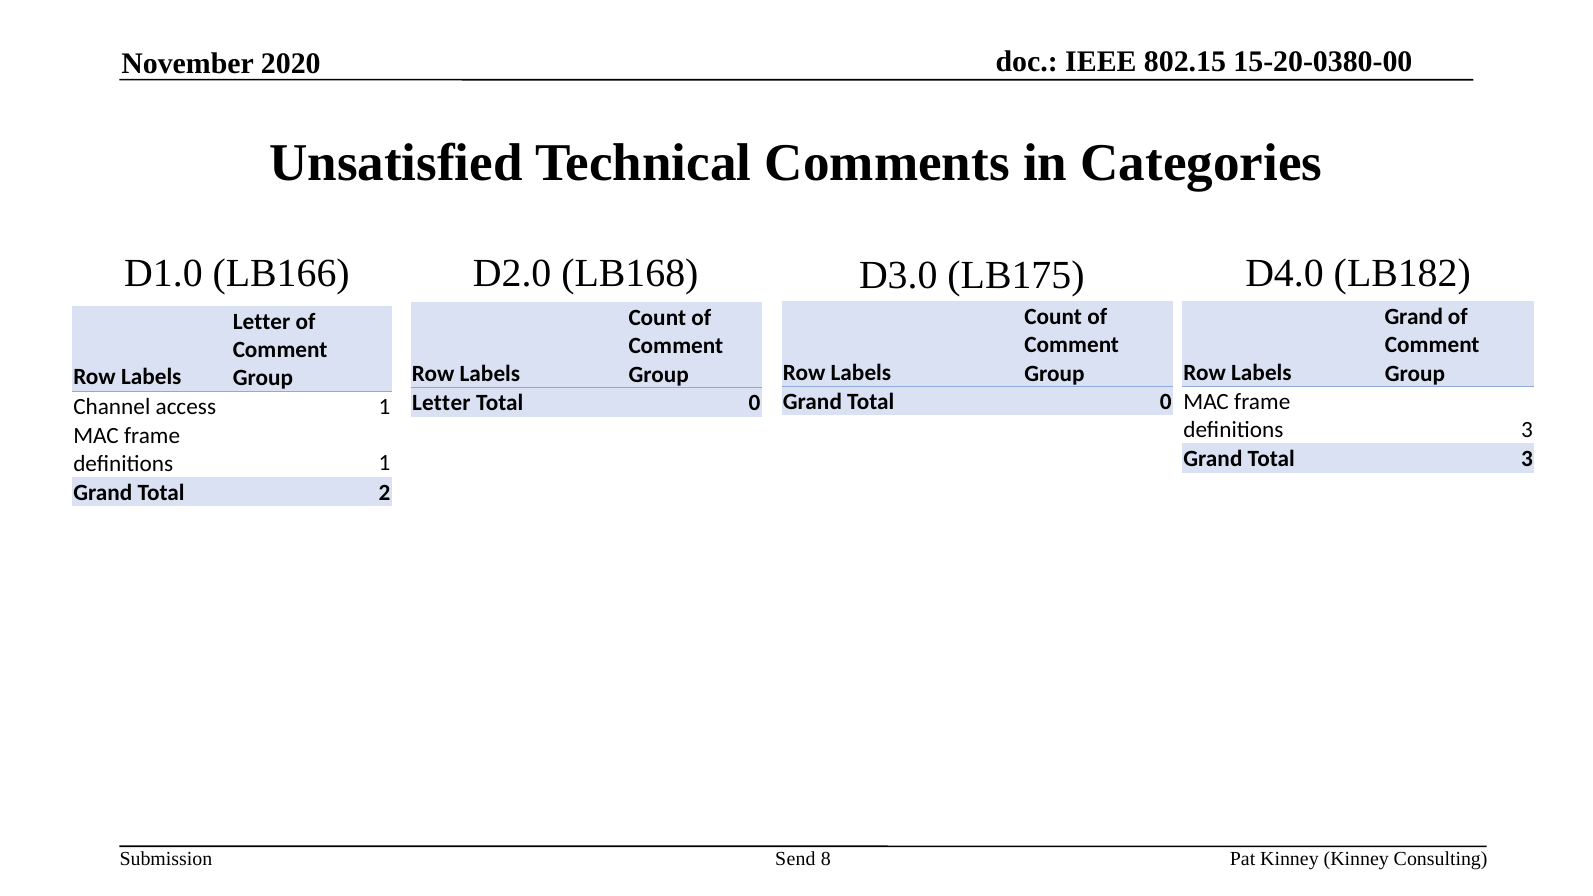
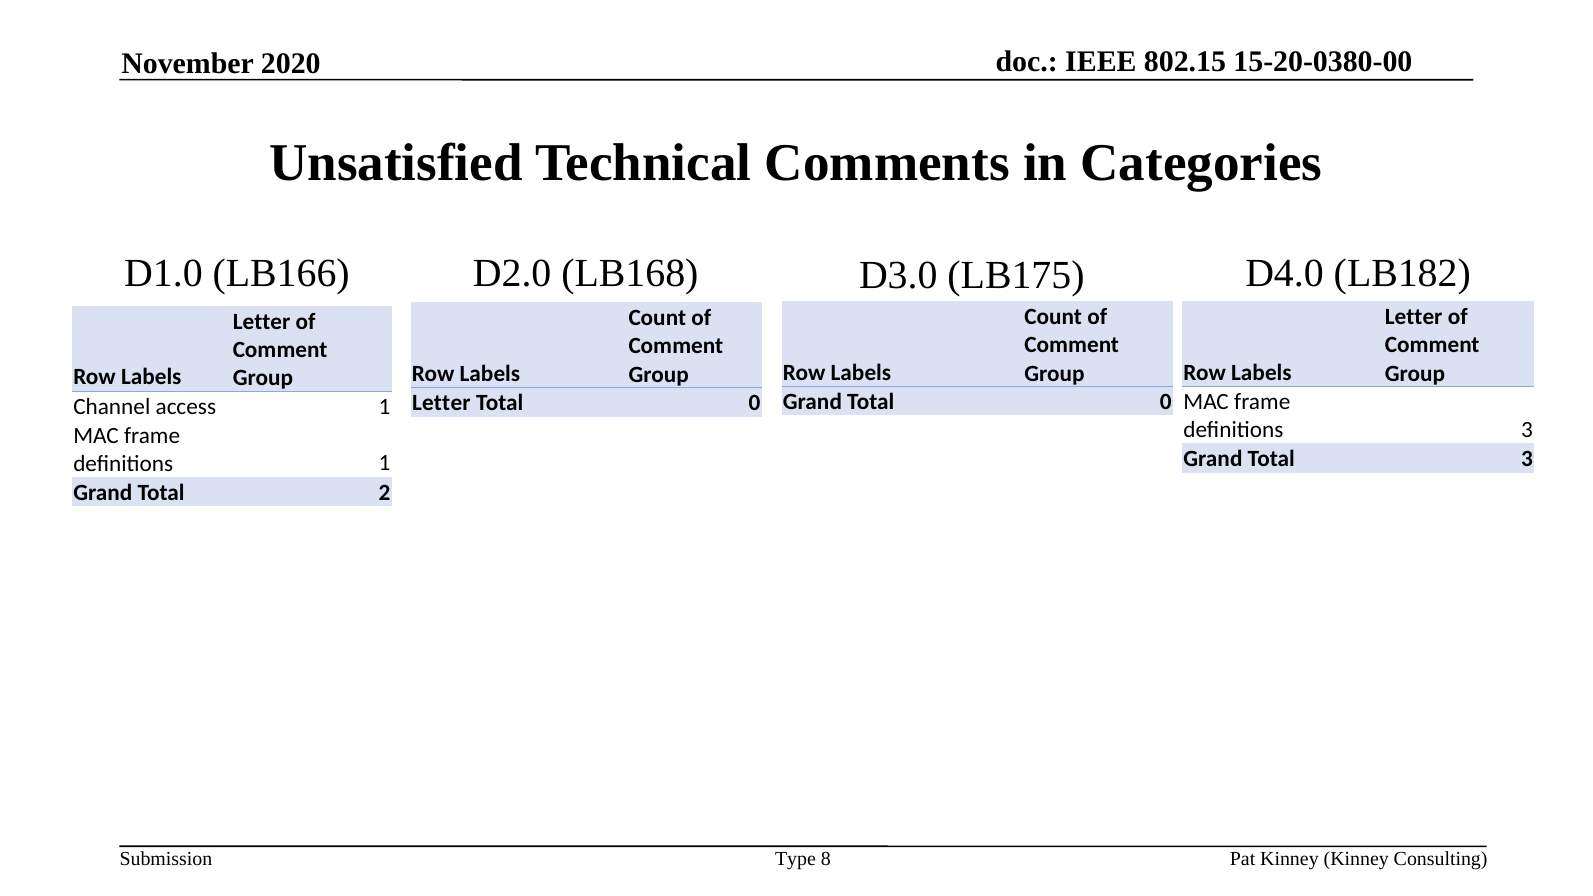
Grand: Grand -> Letter (1414, 317)
Send: Send -> Type (796, 859)
